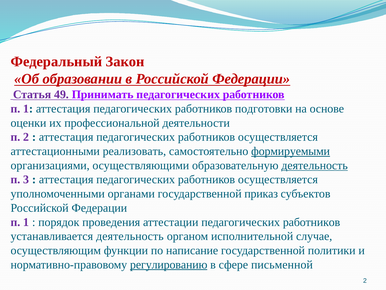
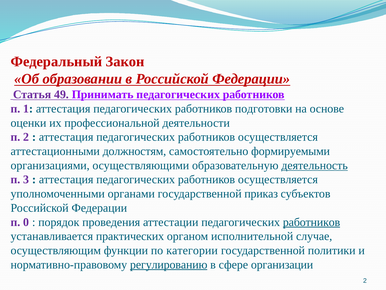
реализовать: реализовать -> должностям (134, 151)
формируемыми underline: present -> none (291, 151)
1: 1 -> 0 (26, 222)
работников underline: none -> present (312, 222)
устанавливается деятельность: деятельность -> практических (130, 236)
написание: написание -> категории (192, 250)
письменной: письменной -> организации (282, 264)
